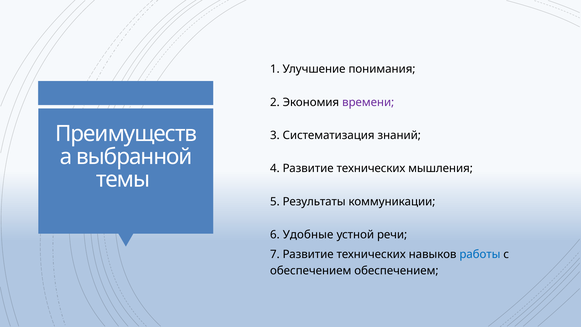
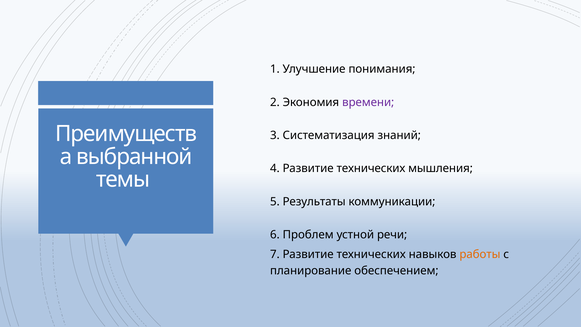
Удобные: Удобные -> Проблем (308, 235)
работы colour: blue -> orange (480, 254)
обеспечением: обеспечением -> планирование (311, 271)
